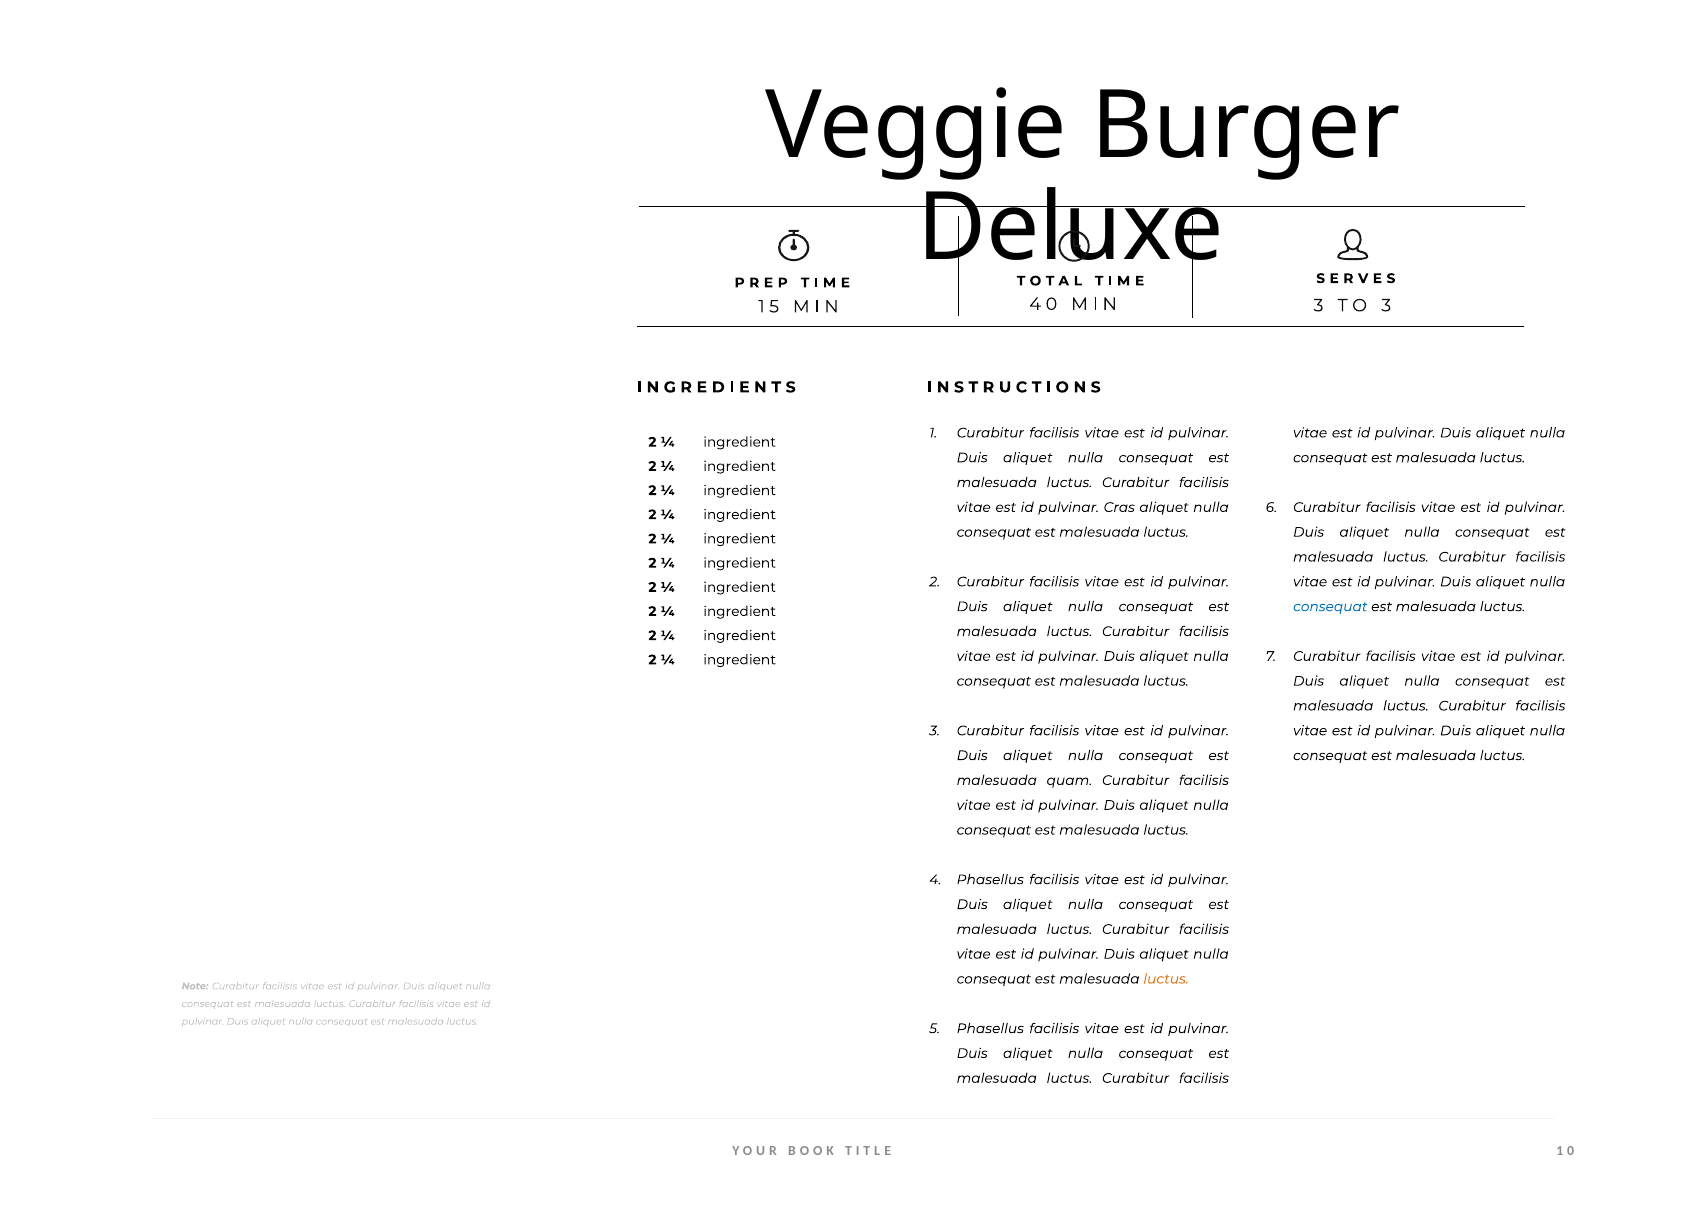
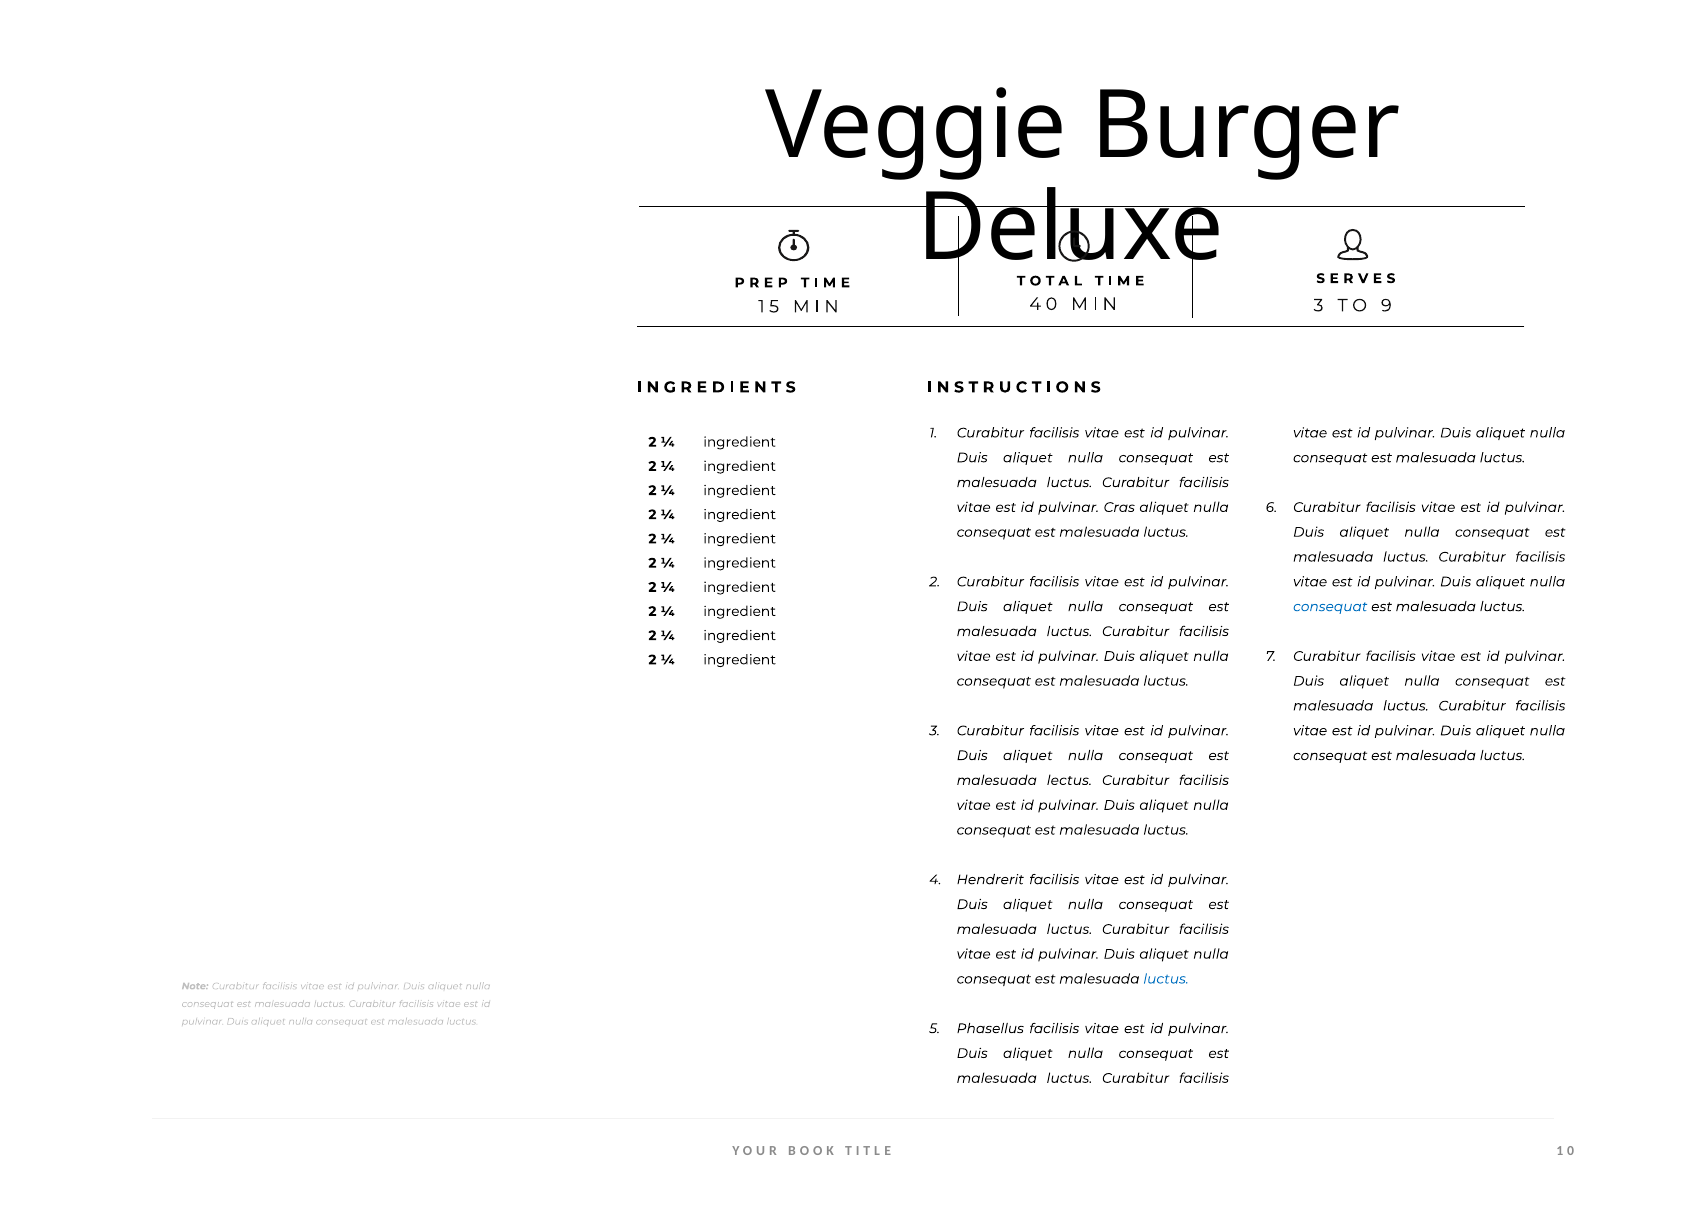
TO 3: 3 -> 9 (1386, 306)
quam: quam -> lectus (1069, 780)
Phasellus: Phasellus -> Hendrerit (990, 880)
luctus colour: orange -> blue (1166, 979)
